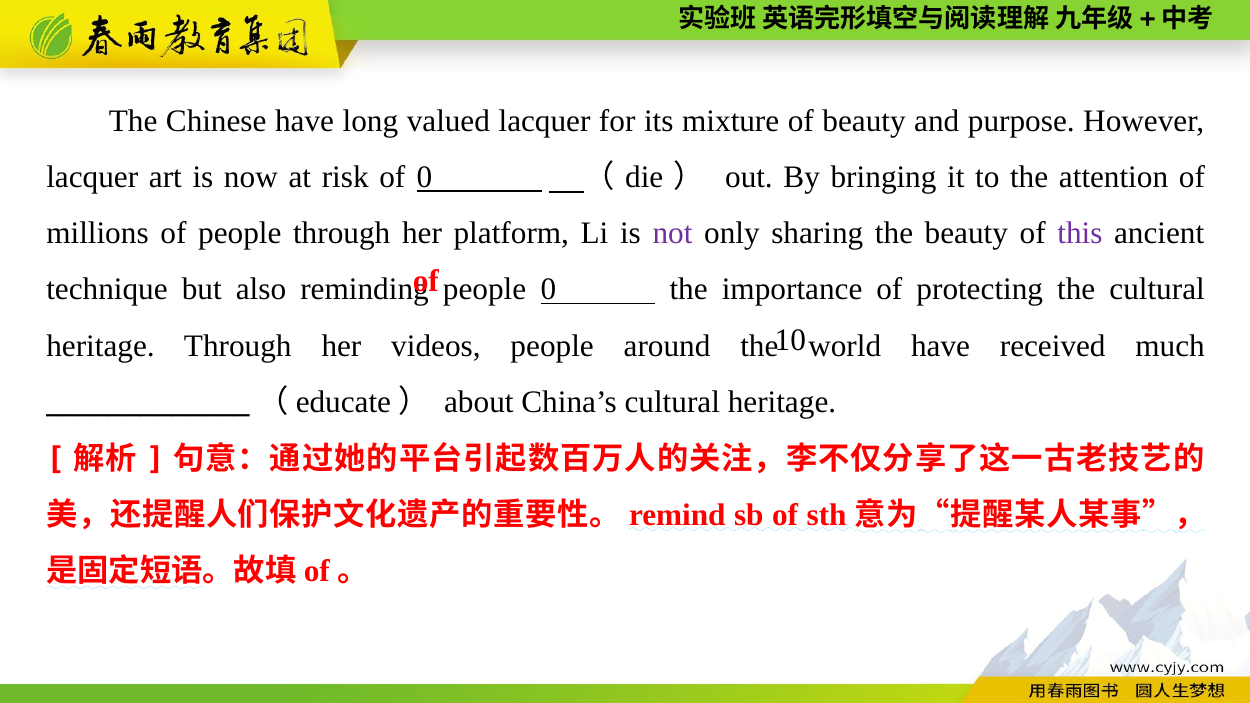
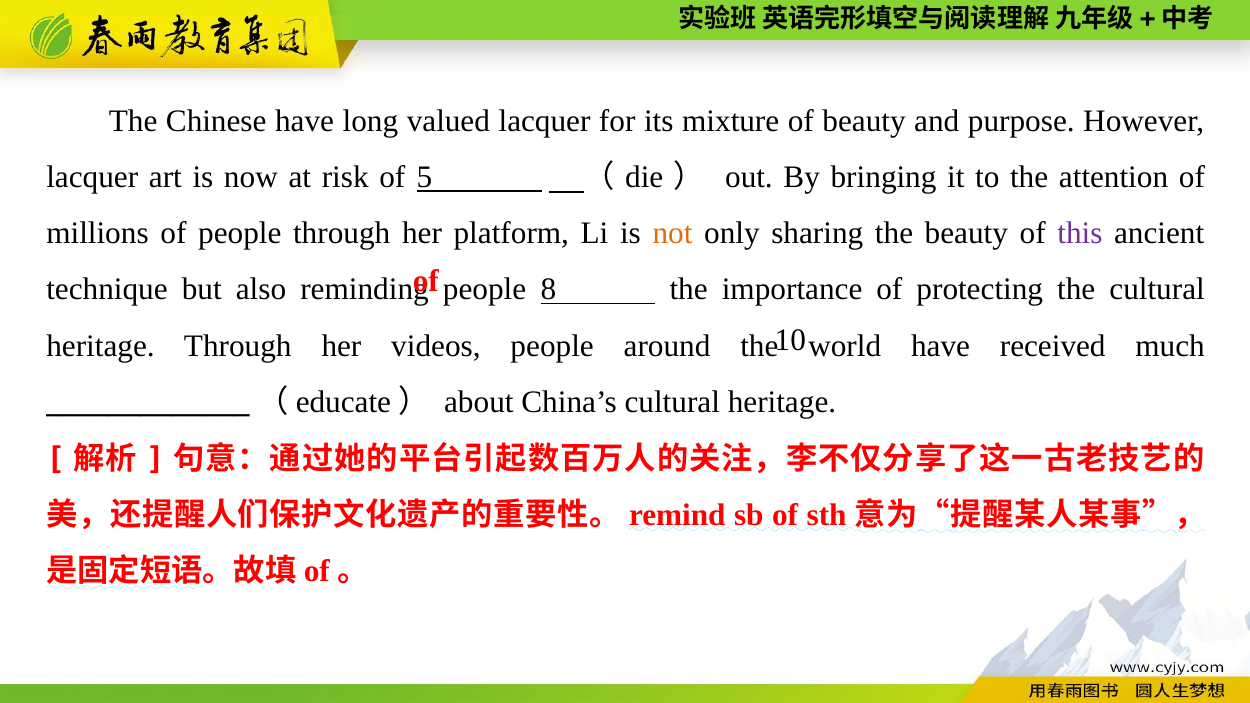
of 0: 0 -> 5 (424, 177)
not colour: purple -> orange (672, 233)
people 0: 0 -> 8 (549, 290)
